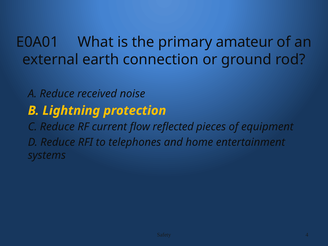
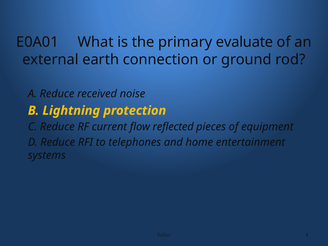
amateur: amateur -> evaluate (245, 42)
